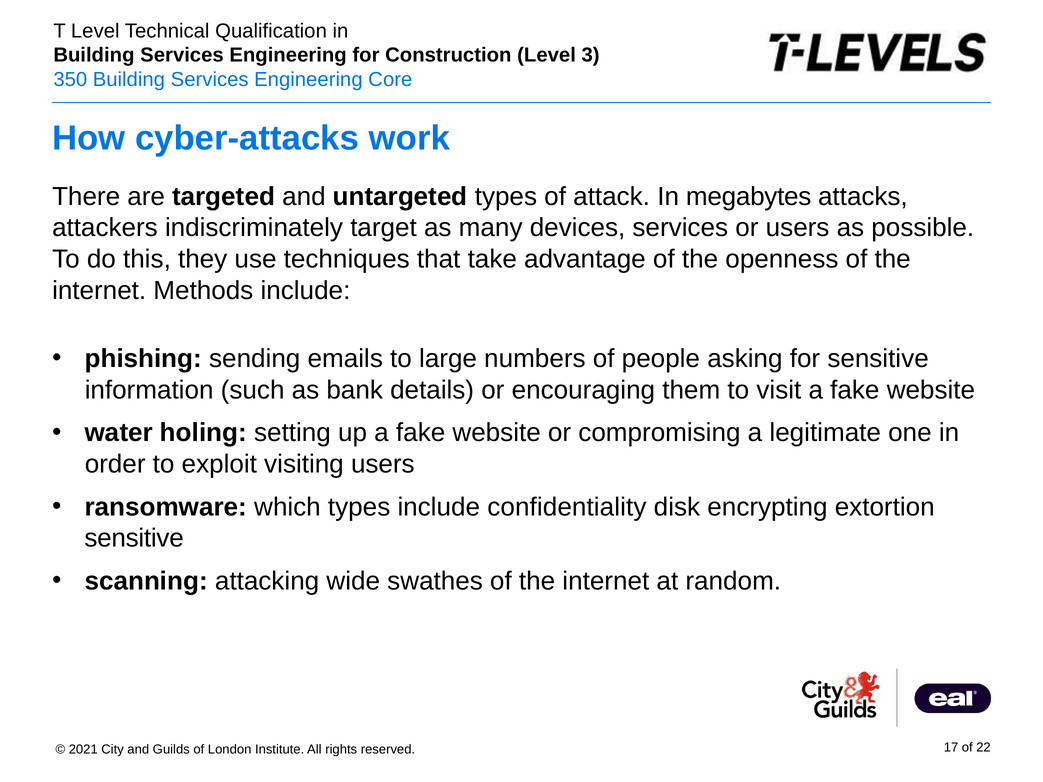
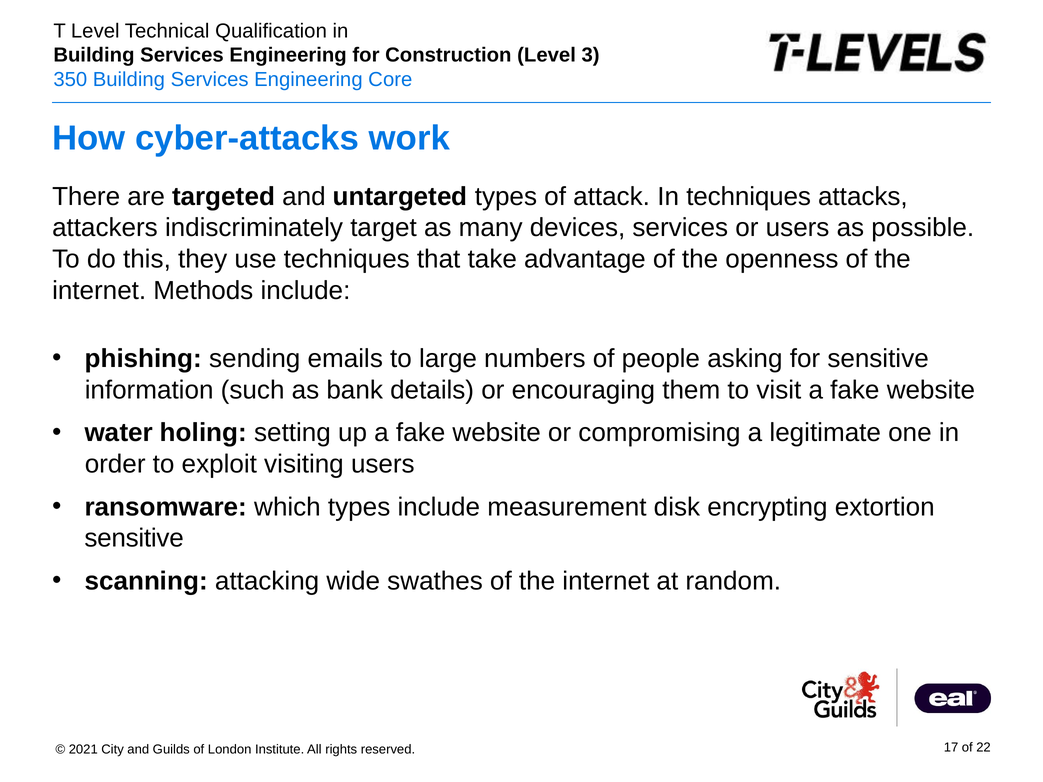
In megabytes: megabytes -> techniques (749, 197)
confidentiality: confidentiality -> measurement (567, 507)
